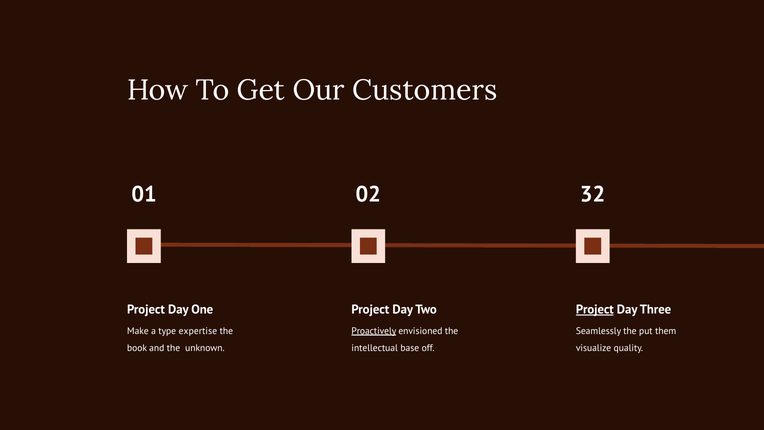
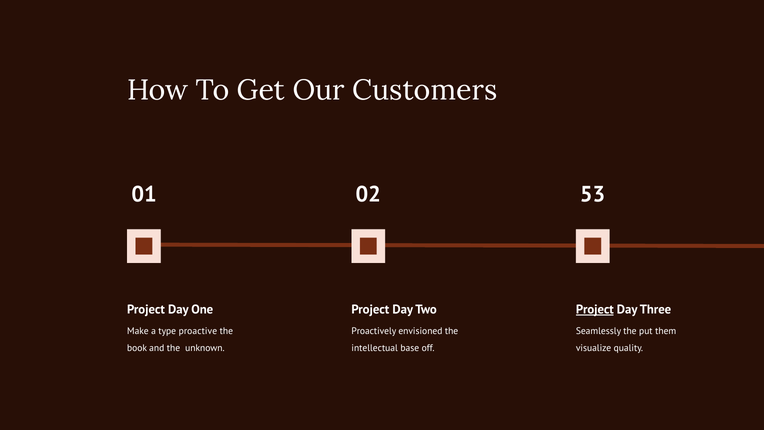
32: 32 -> 53 (593, 194)
expertise: expertise -> proactive (198, 331)
Proactively underline: present -> none (374, 331)
